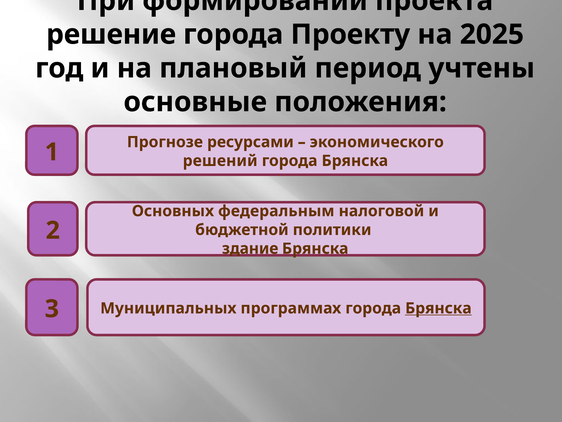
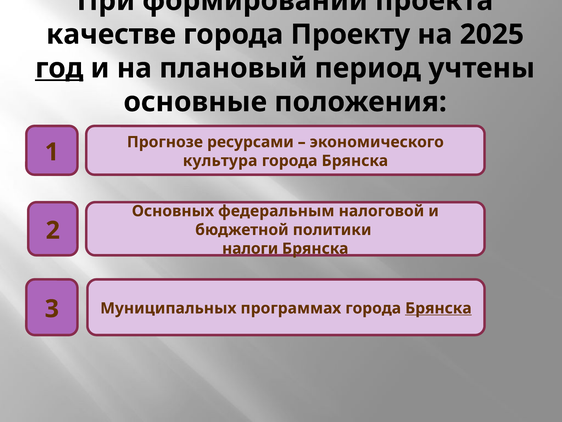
решение: решение -> качестве (111, 34)
год underline: none -> present (59, 68)
решений: решений -> культура (220, 161)
здание: здание -> налоги (250, 248)
